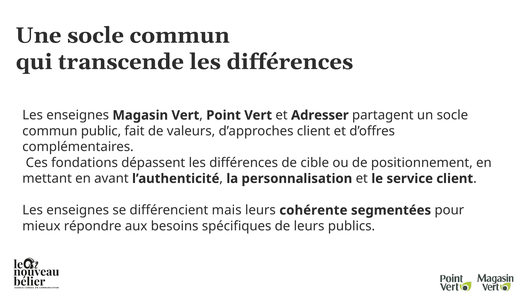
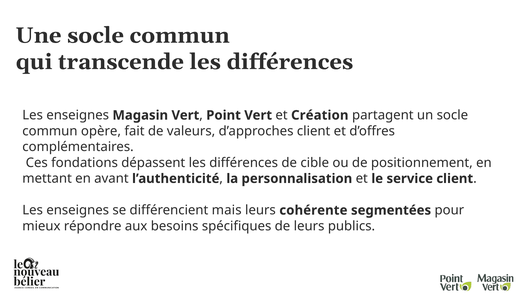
Adresser: Adresser -> Création (320, 115)
public: public -> opère (101, 131)
